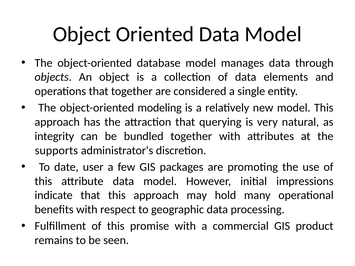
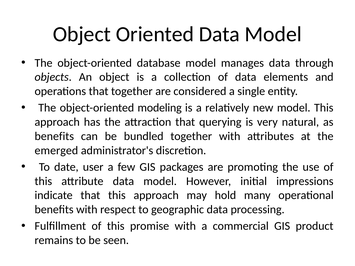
integrity: integrity -> benefits (54, 136)
supports: supports -> emerged (56, 151)
